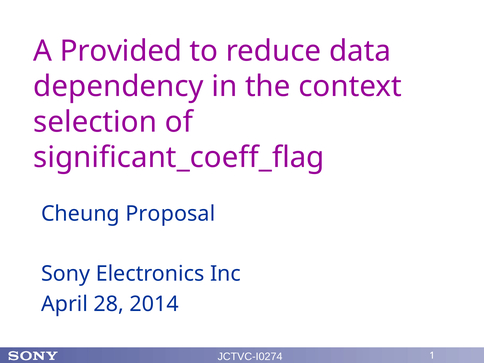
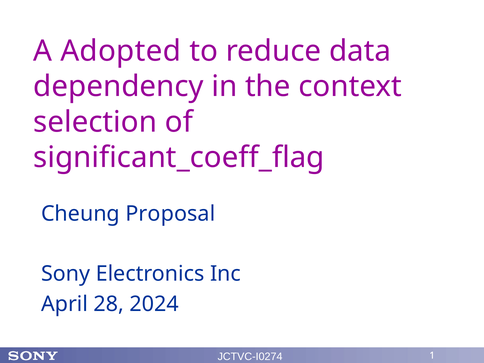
Provided: Provided -> Adopted (121, 51)
2014: 2014 -> 2024 (154, 304)
